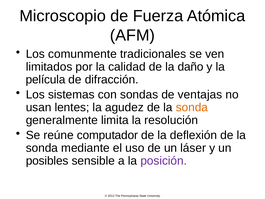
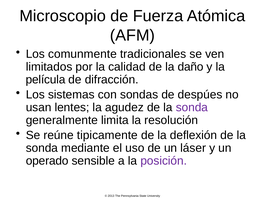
ventajas: ventajas -> despúes (200, 95)
sonda colour: orange -> purple (192, 107)
computador: computador -> tipicamente (107, 135)
posibles: posibles -> operado (47, 161)
